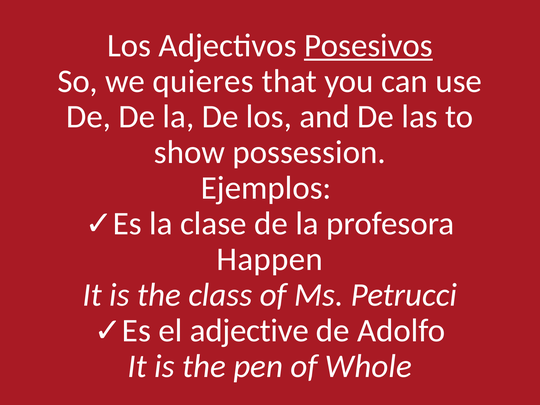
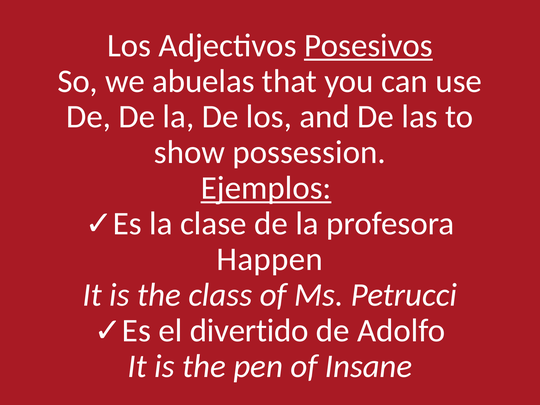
quieres: quieres -> abuelas (203, 81)
Ejemplos underline: none -> present (266, 188)
adjective: adjective -> divertido (249, 331)
Whole: Whole -> Insane (369, 366)
